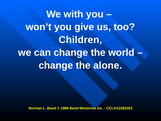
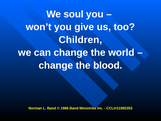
with: with -> soul (74, 14)
alone: alone -> blood (108, 65)
